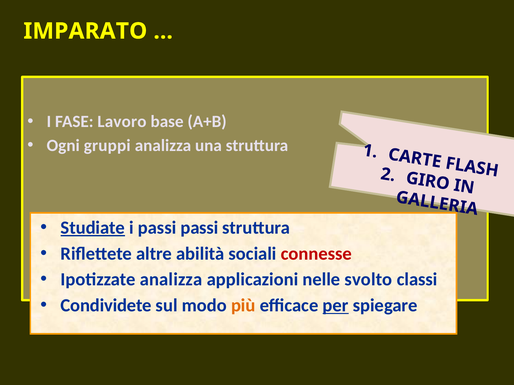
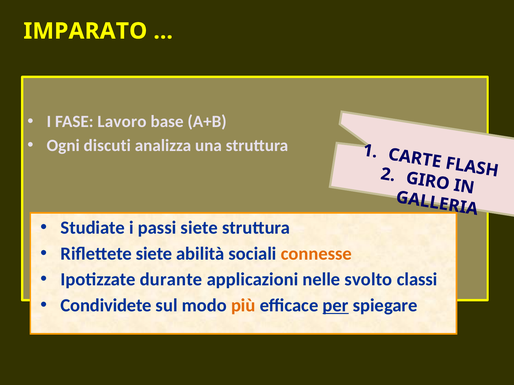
gruppi: gruppi -> discuti (107, 146)
Studiate underline: present -> none (93, 228)
passi passi: passi -> siete (199, 228)
Riflettete altre: altre -> siete (154, 254)
connesse colour: red -> orange (316, 254)
Ipotizzate analizza: analizza -> durante (171, 280)
